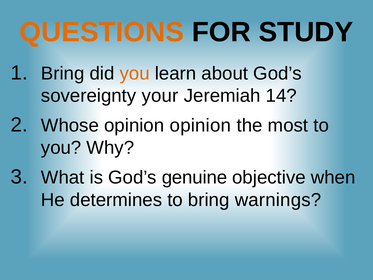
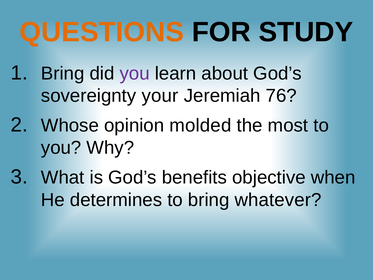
you colour: orange -> purple (135, 73)
14: 14 -> 76 (281, 96)
opinion opinion: opinion -> molded (200, 125)
genuine: genuine -> benefits (194, 177)
warnings: warnings -> whatever (278, 200)
